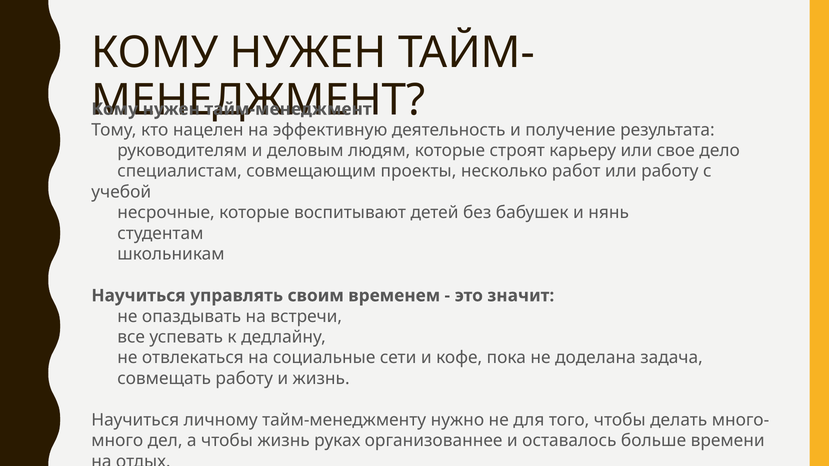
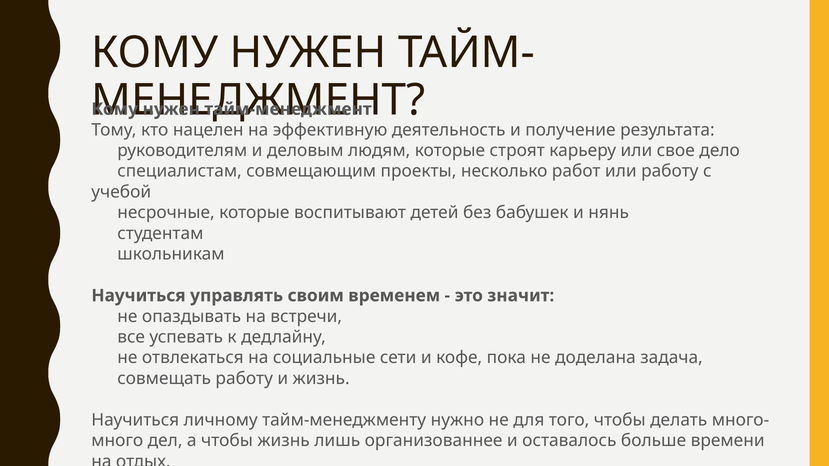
руках: руках -> лишь (337, 441)
